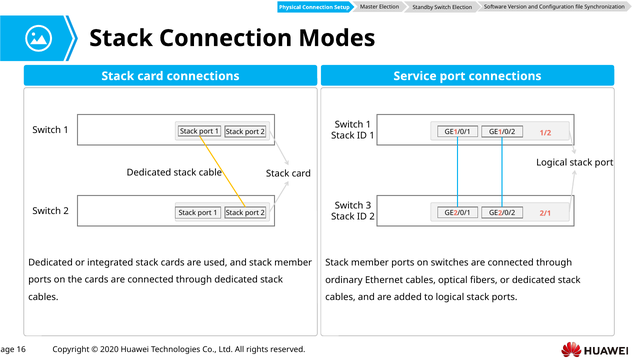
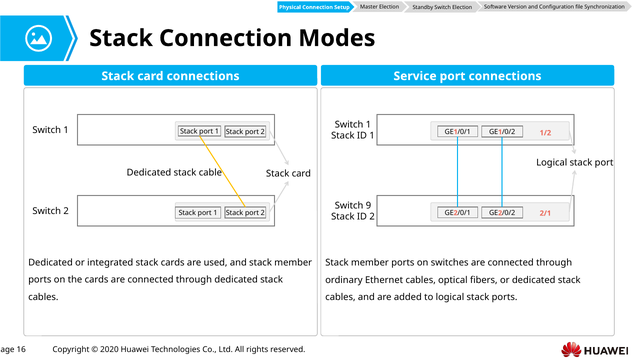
3: 3 -> 9 (369, 206)
